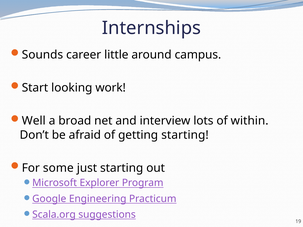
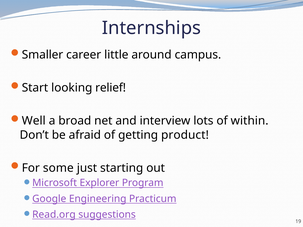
Sounds: Sounds -> Smaller (43, 55)
work: work -> relief (111, 88)
getting starting: starting -> product (185, 135)
Scala.org: Scala.org -> Read.org (54, 215)
